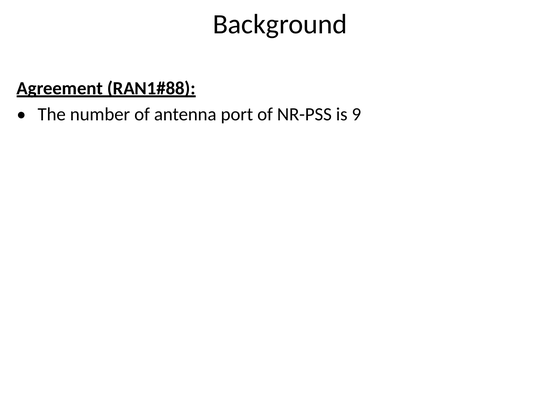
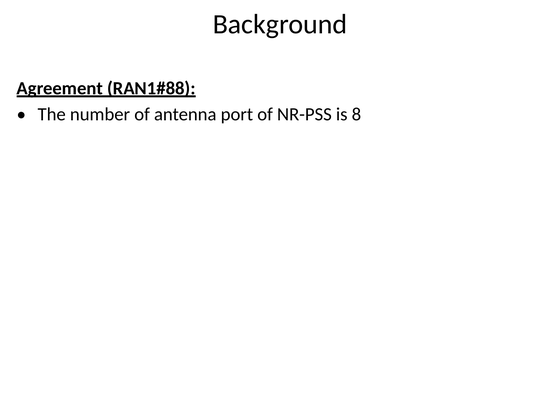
9: 9 -> 8 (356, 114)
